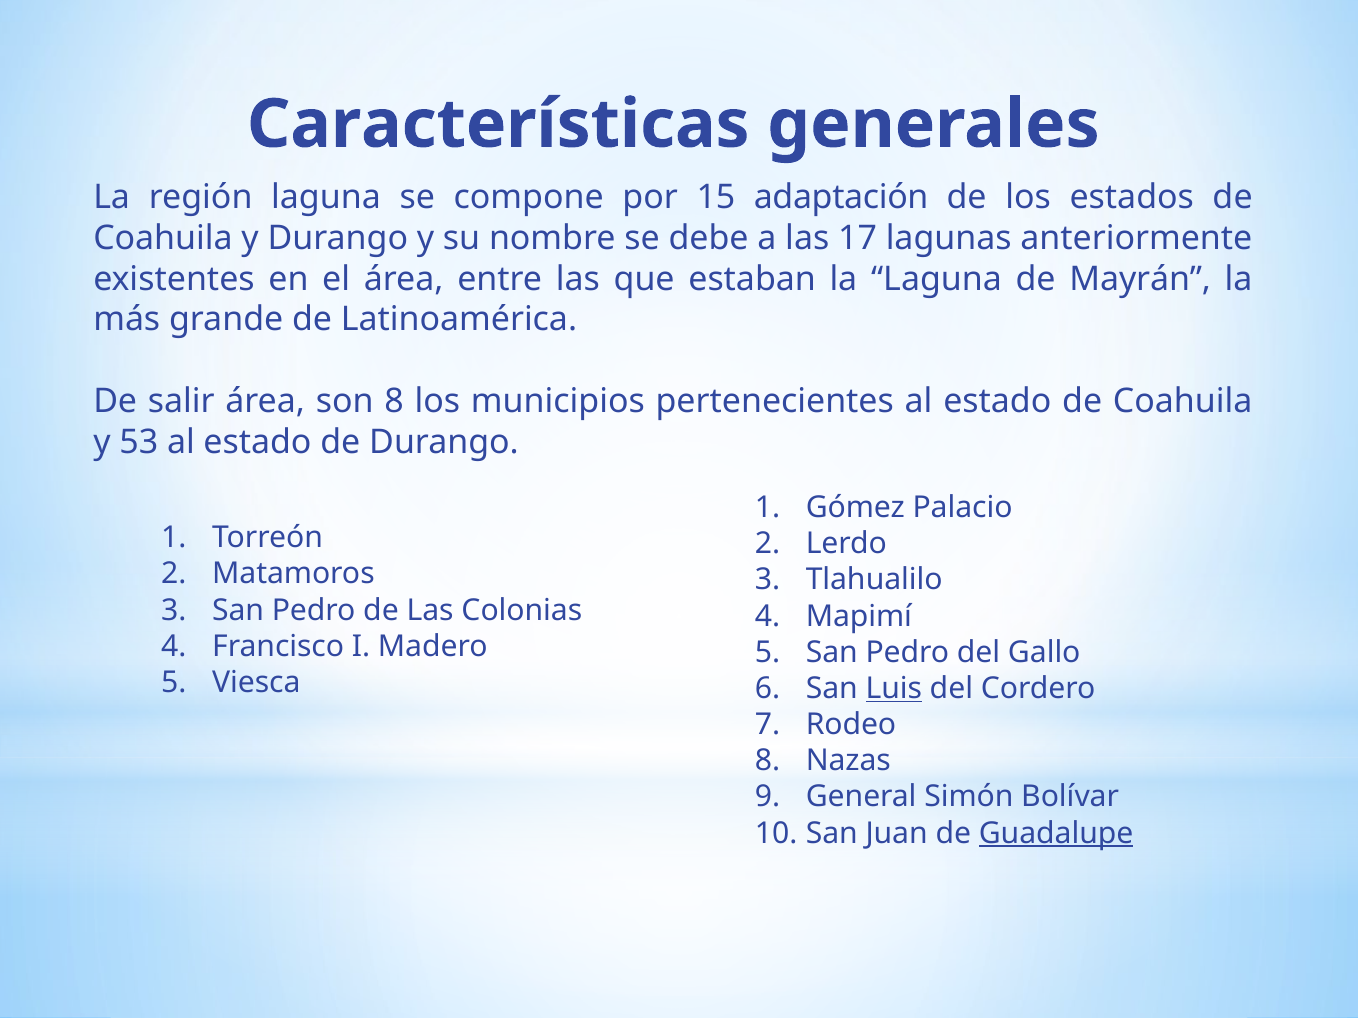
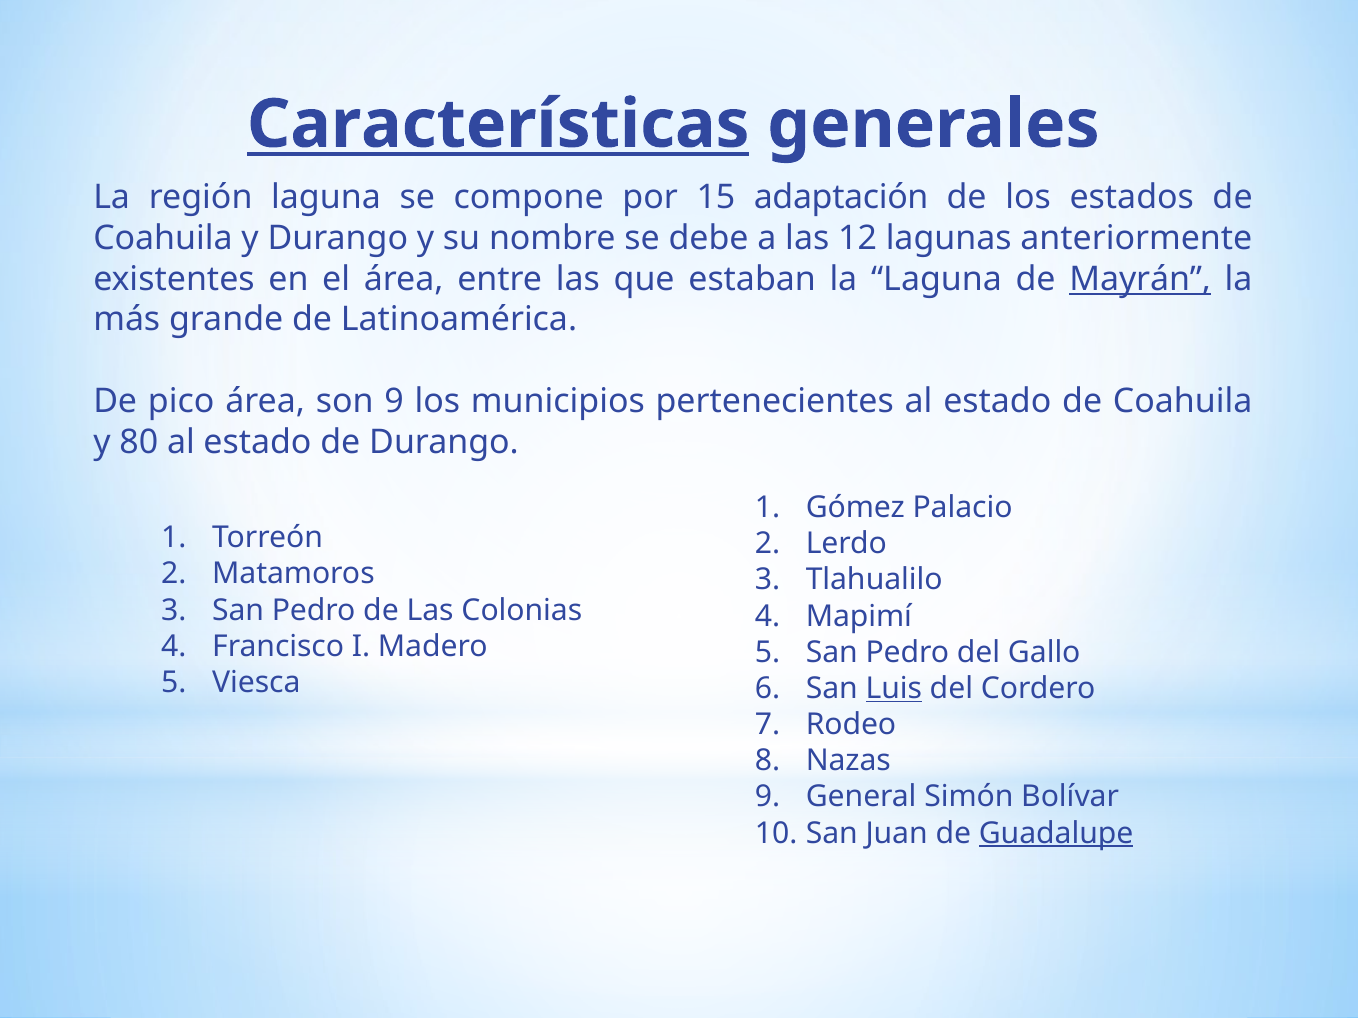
Características underline: none -> present (498, 124)
17: 17 -> 12 (858, 238)
Mayrán underline: none -> present (1140, 279)
salir: salir -> pico (181, 401)
son 8: 8 -> 9 (394, 401)
53: 53 -> 80 (139, 442)
